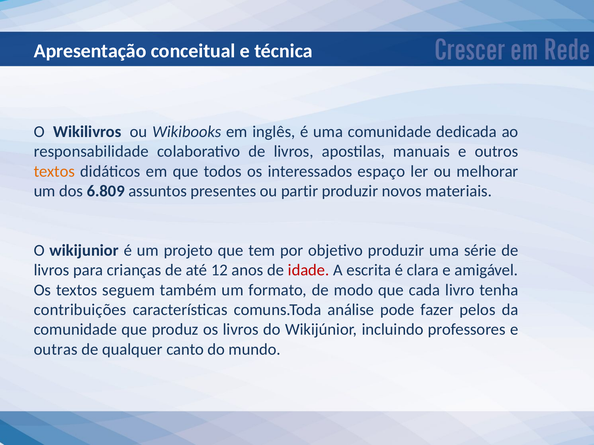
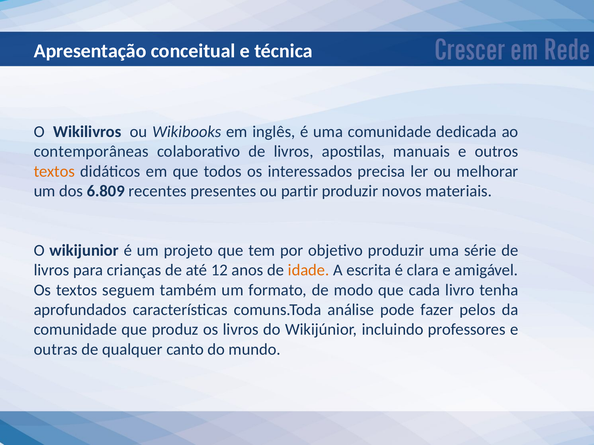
responsabilidade: responsabilidade -> contemporâneas (91, 152)
espaço: espaço -> precisa (381, 171)
assuntos: assuntos -> recentes (158, 191)
idade colour: red -> orange (309, 270)
contribuições: contribuições -> aprofundados (80, 310)
